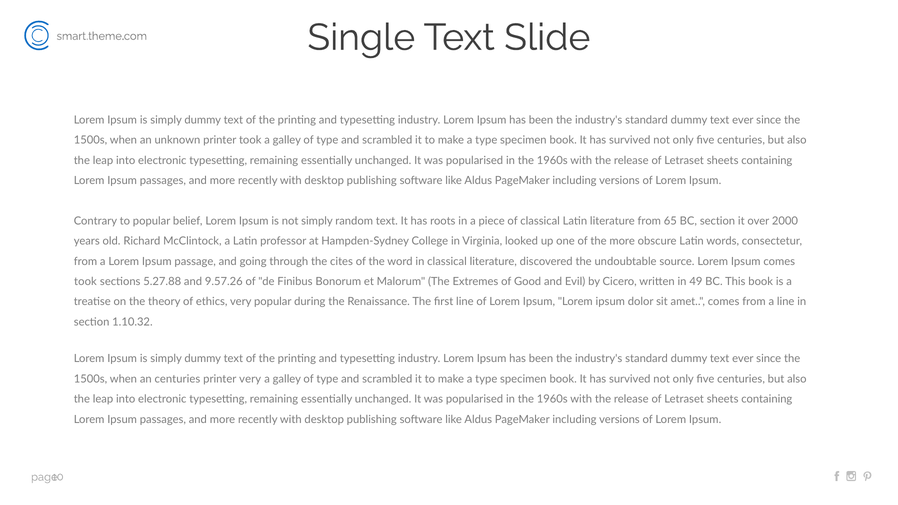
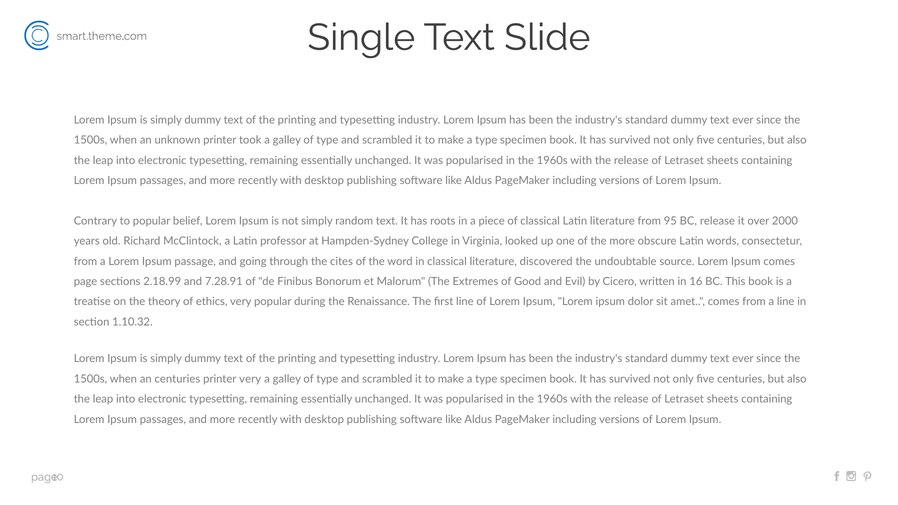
65: 65 -> 95 (670, 221)
BC section: section -> release (717, 221)
took: took -> page (86, 282)
5.27.88: 5.27.88 -> 2.18.99 (162, 282)
9.57.26: 9.57.26 -> 7.28.91 (224, 282)
49: 49 -> 16 (696, 282)
